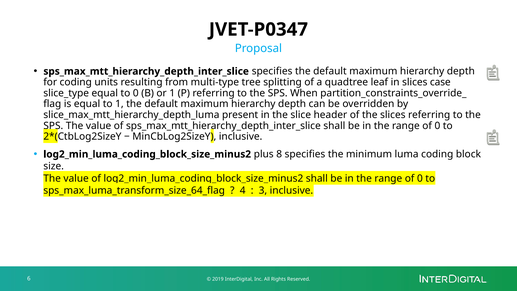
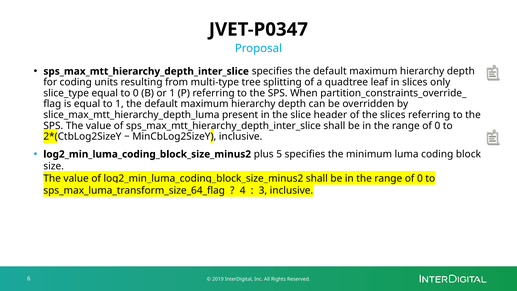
case: case -> only (440, 82)
8: 8 -> 5 (279, 154)
